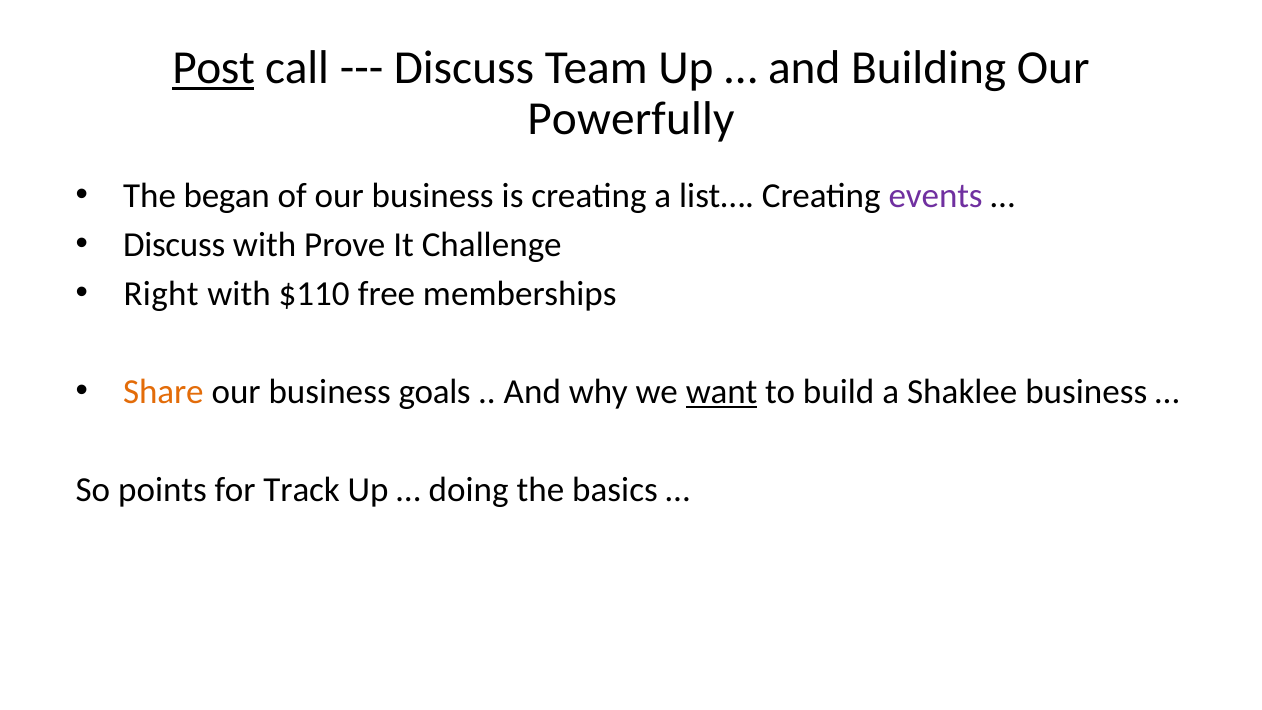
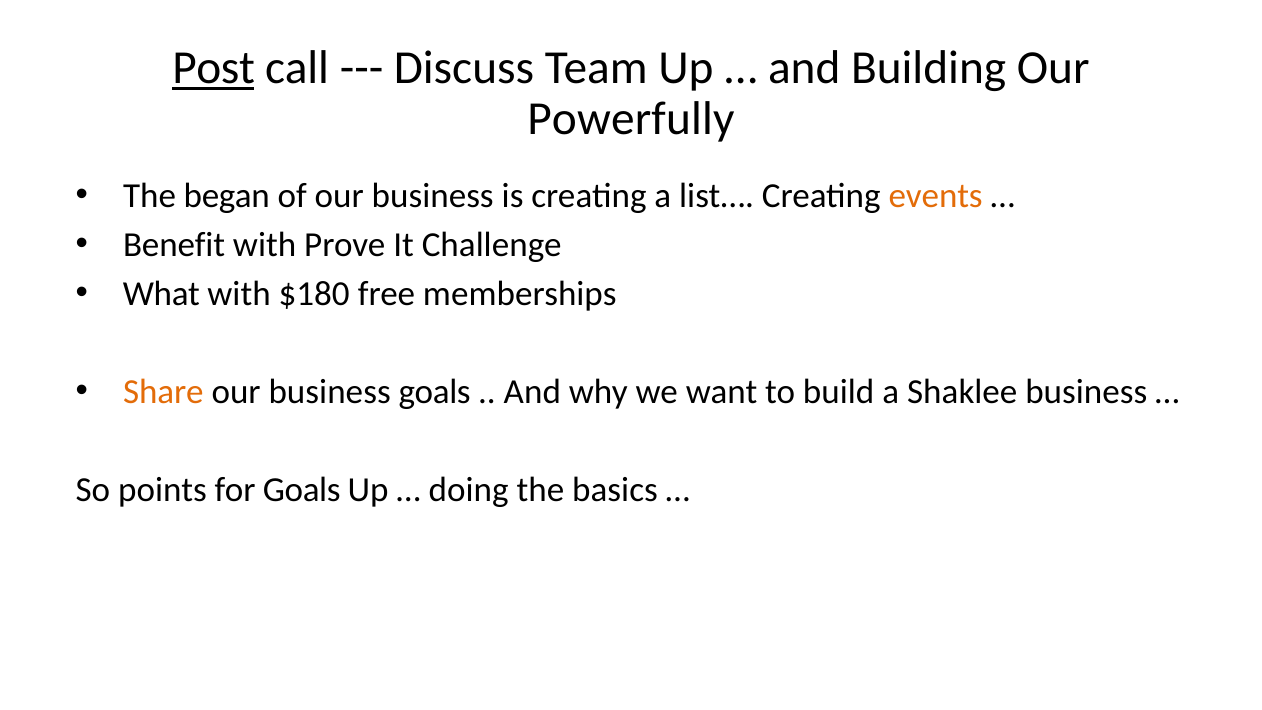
events colour: purple -> orange (936, 196)
Discuss: Discuss -> Benefit (174, 245)
Right: Right -> What (161, 294)
$110: $110 -> $180 (314, 294)
want underline: present -> none (722, 392)
for Track: Track -> Goals (302, 490)
